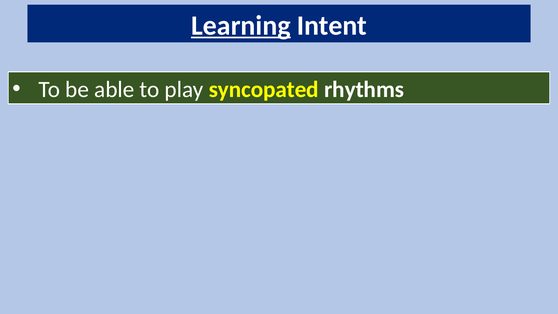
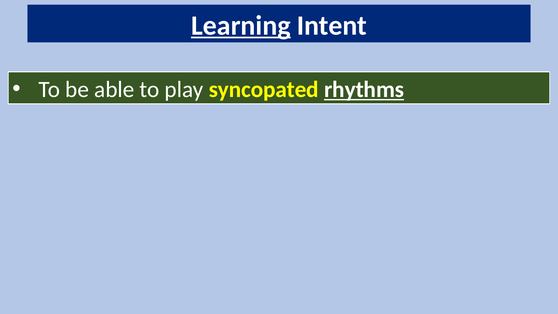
rhythms underline: none -> present (364, 90)
